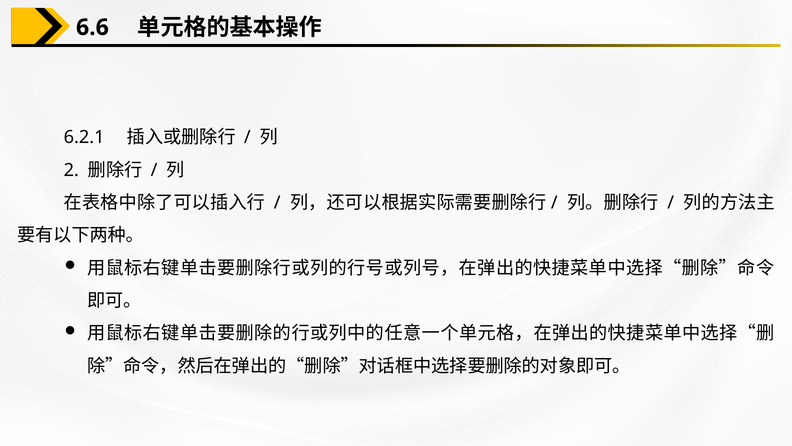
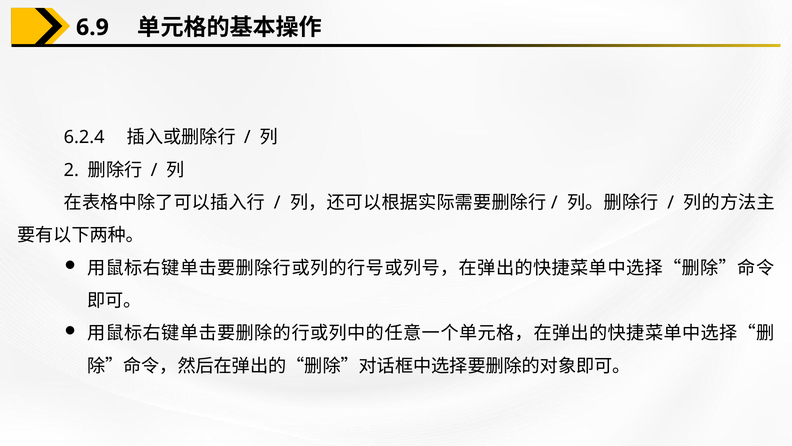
6.6: 6.6 -> 6.9 (92, 27)
6.2.1: 6.2.1 -> 6.2.4 (84, 137)
